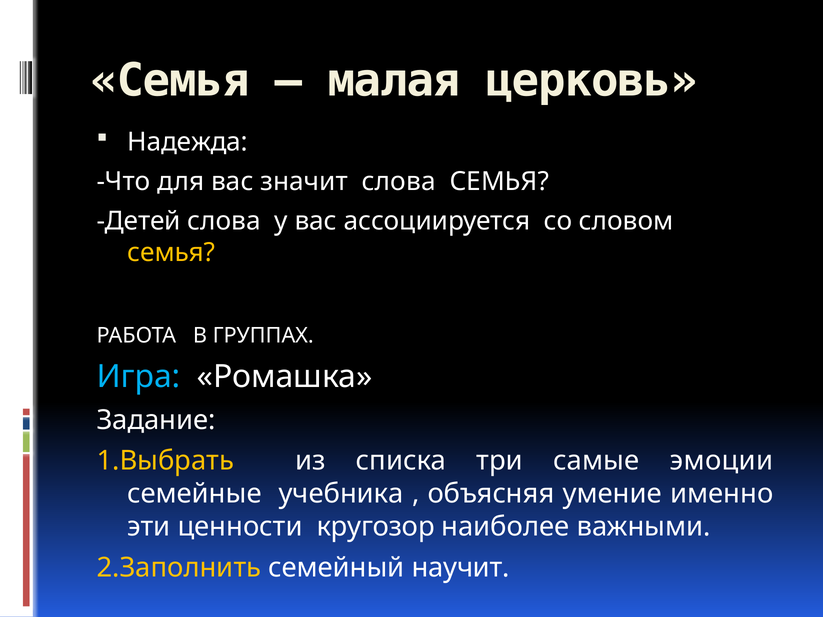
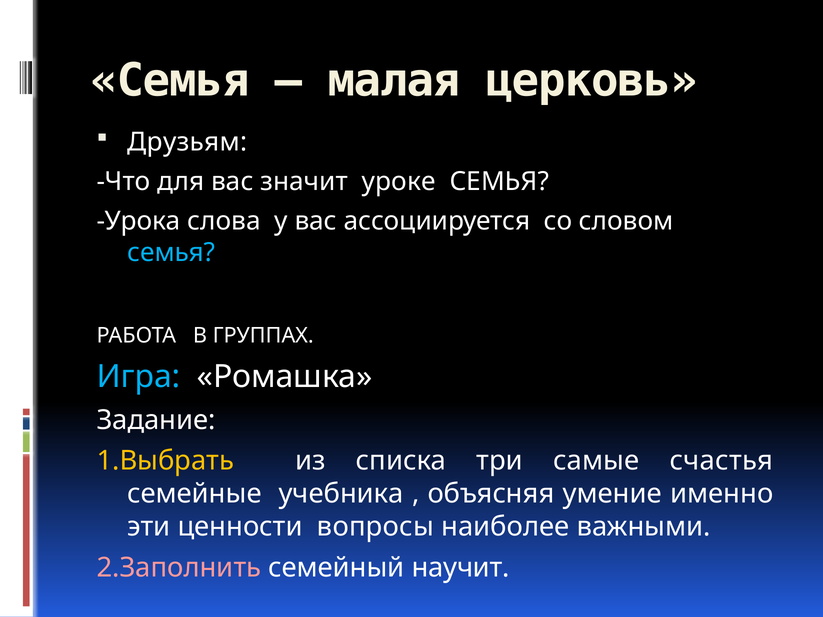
Надежда: Надежда -> Друзьям (187, 142)
значит слова: слова -> уроке (399, 182)
Детей: Детей -> Урока (139, 221)
семья colour: yellow -> light blue (171, 253)
эмоции: эмоции -> счастья (721, 461)
кругозор: кругозор -> вопросы (375, 527)
2.Заполнить colour: yellow -> pink (179, 568)
